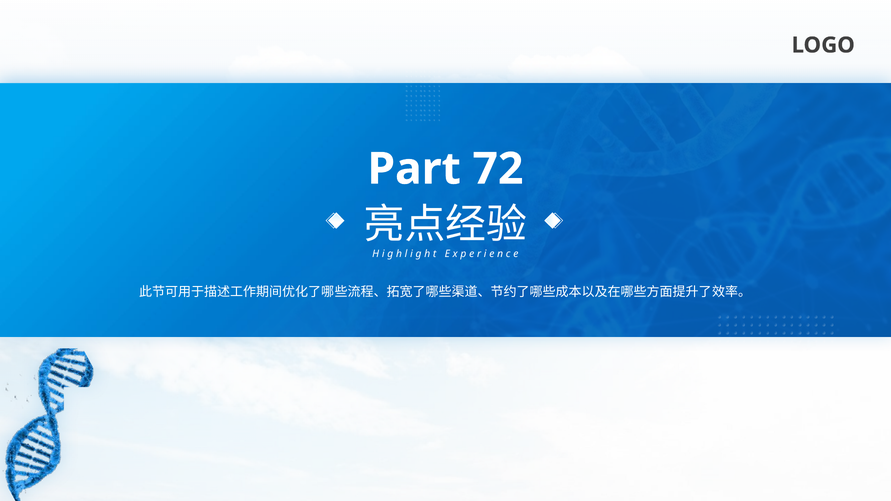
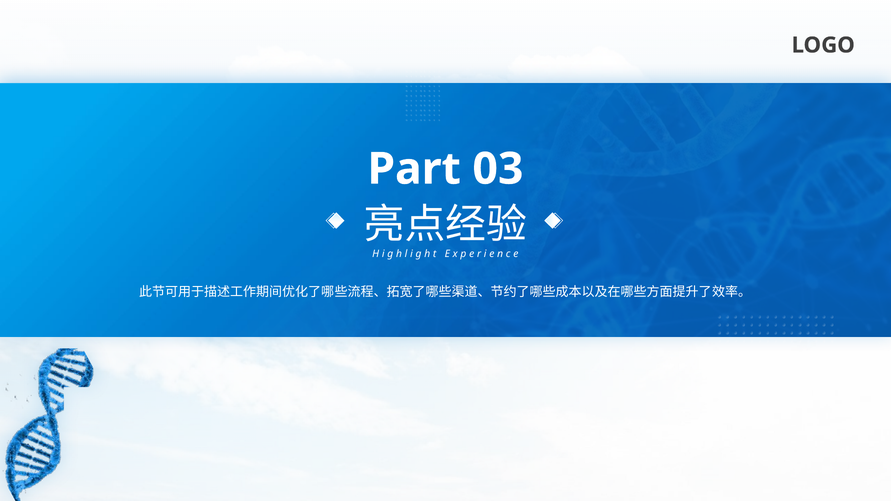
72: 72 -> 03 (498, 169)
